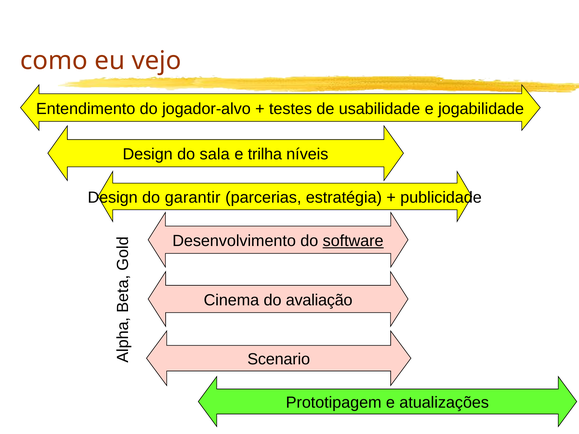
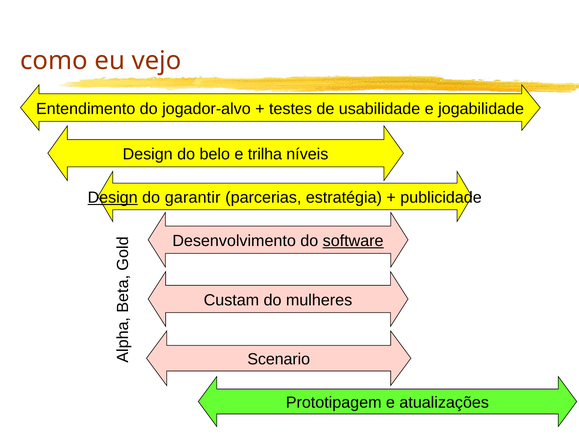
sala: sala -> belo (215, 154)
Design underline: none -> present (113, 198)
Cinema: Cinema -> Custam (231, 300)
avaliação: avaliação -> mulheres (319, 300)
